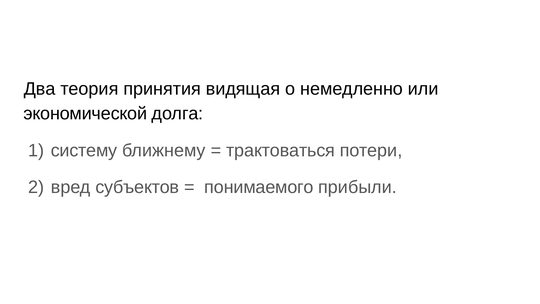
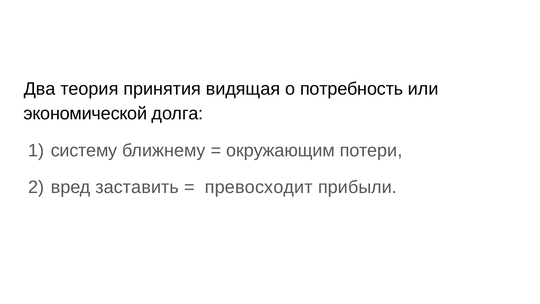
немедленно: немедленно -> потребность (352, 89)
трактоваться: трактоваться -> окружающим (281, 150)
субъектов: субъектов -> заставить (137, 187)
понимаемого: понимаемого -> превосходит (259, 187)
